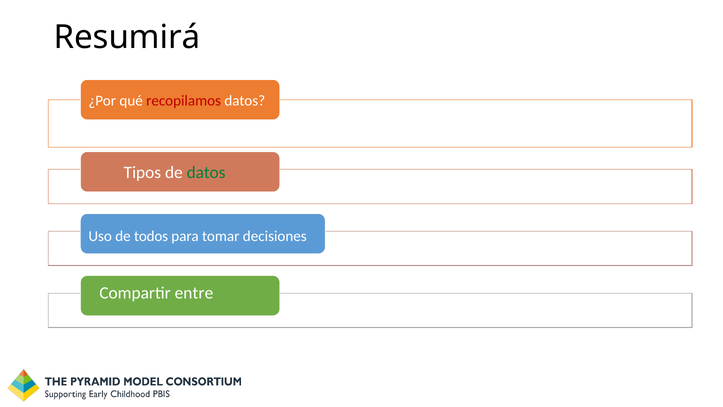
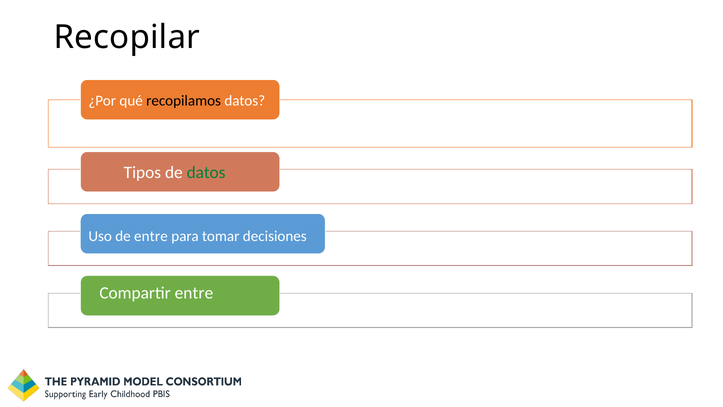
Resumirá: Resumirá -> Recopilar (127, 37)
recopilamos colour: red -> black (184, 101)
de todos: todos -> entre (151, 236)
